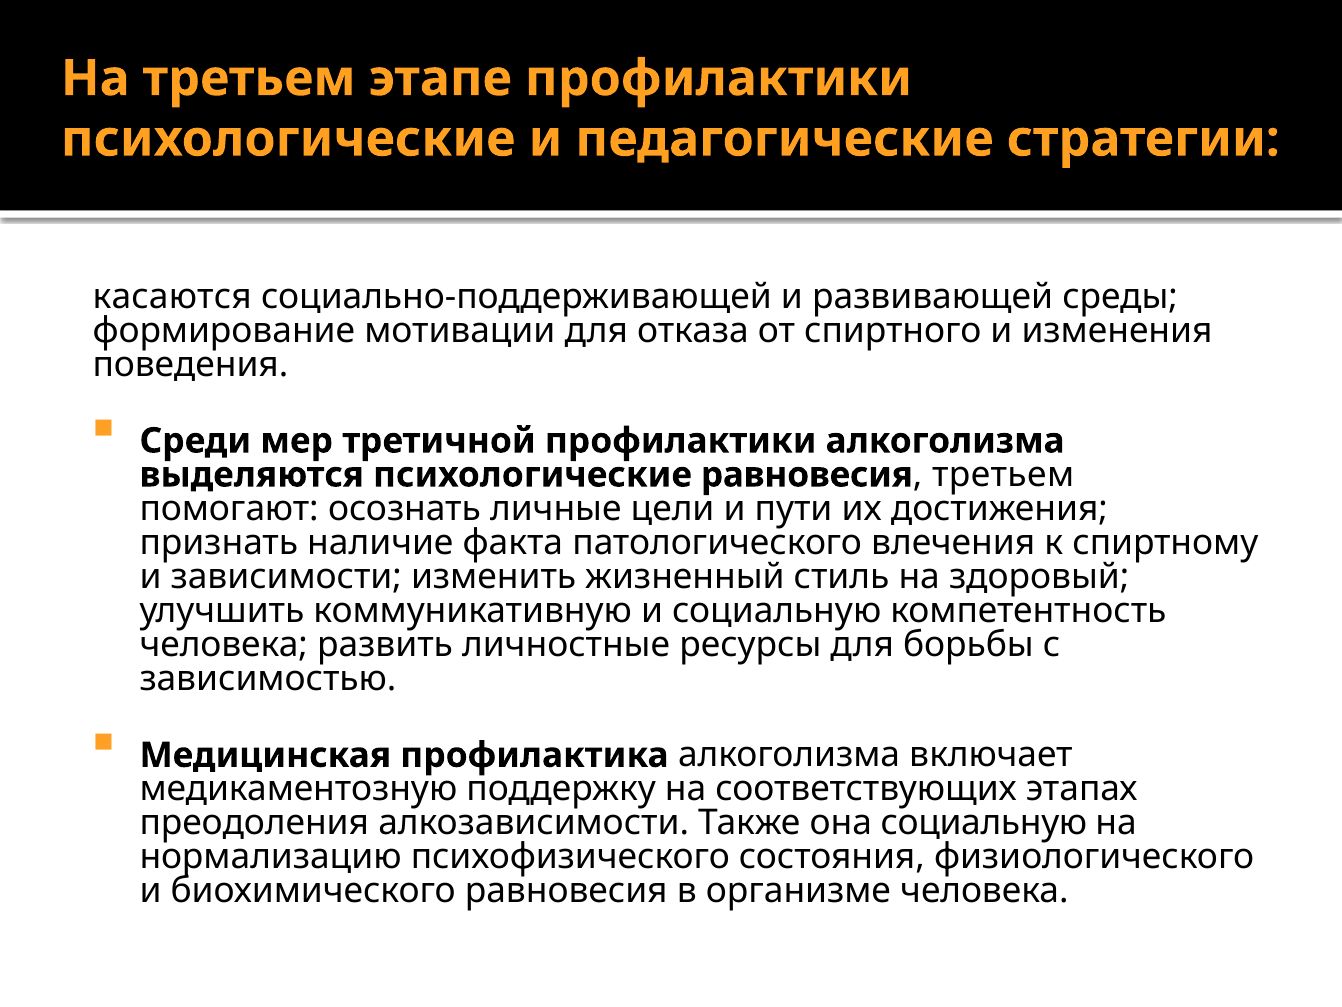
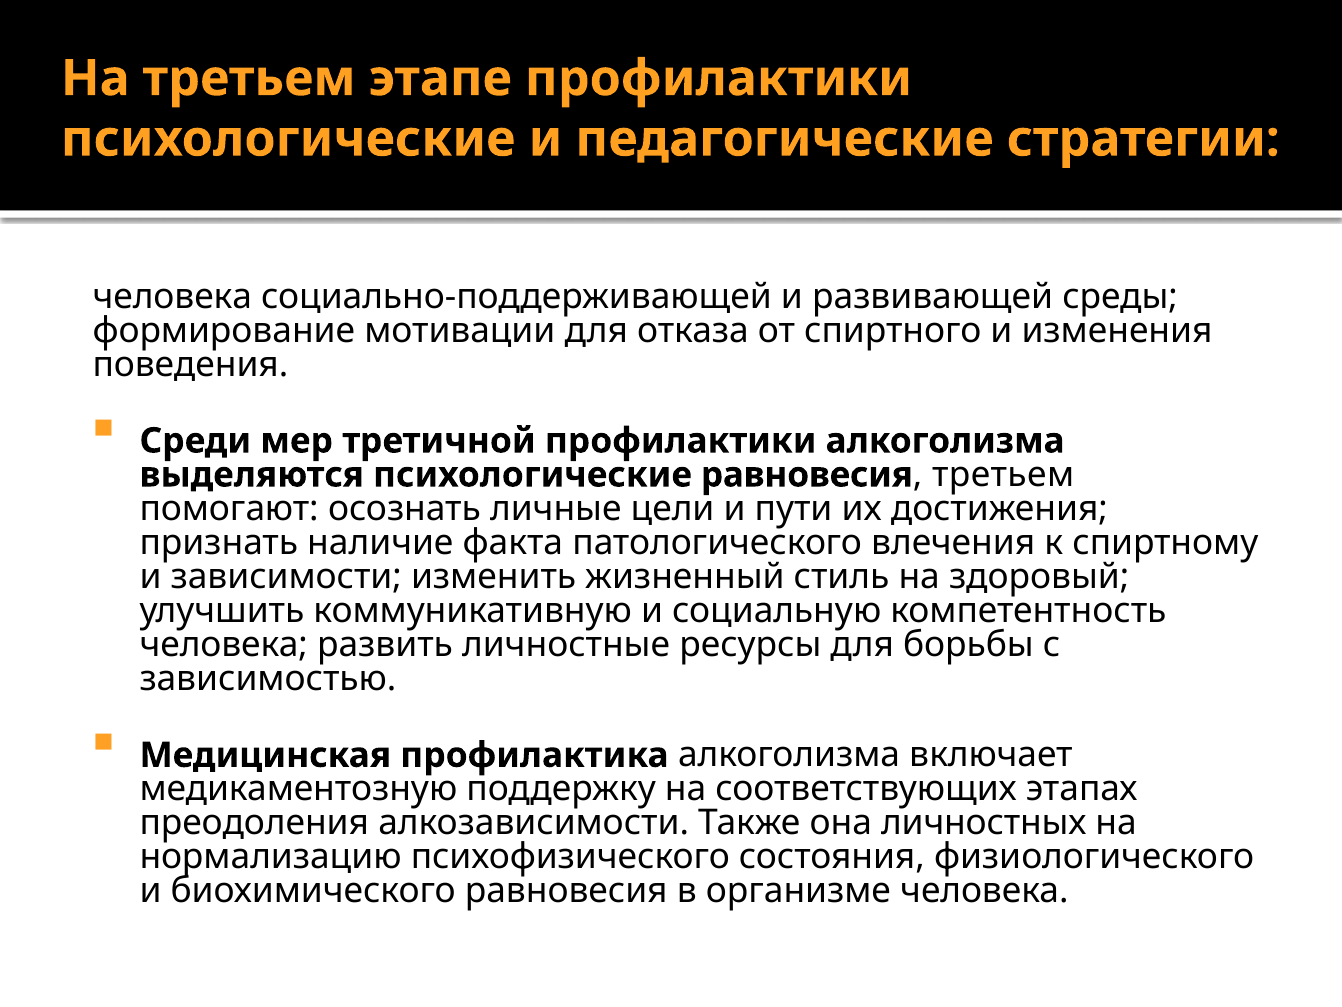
касаются: касаются -> человека (172, 296)
она социальную: социальную -> личностных (984, 823)
